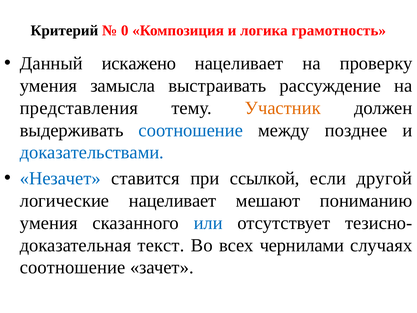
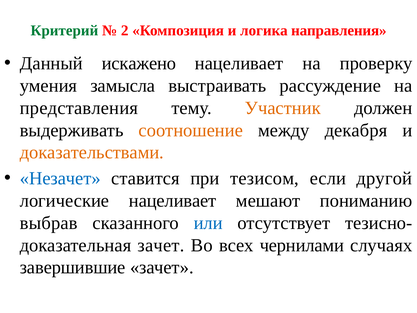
Критерий colour: black -> green (64, 31)
0: 0 -> 2 (125, 31)
грамотность: грамотность -> направления (339, 31)
соотношение colour: blue -> orange (191, 130)
позднее: позднее -> декабря (356, 130)
доказательствами colour: blue -> orange (92, 152)
ссылкой: ссылкой -> тезисом (265, 178)
умения: умения -> выбрав (49, 223)
текст: текст -> зачет (161, 245)
соотношение: соотношение -> завершившие (73, 267)
